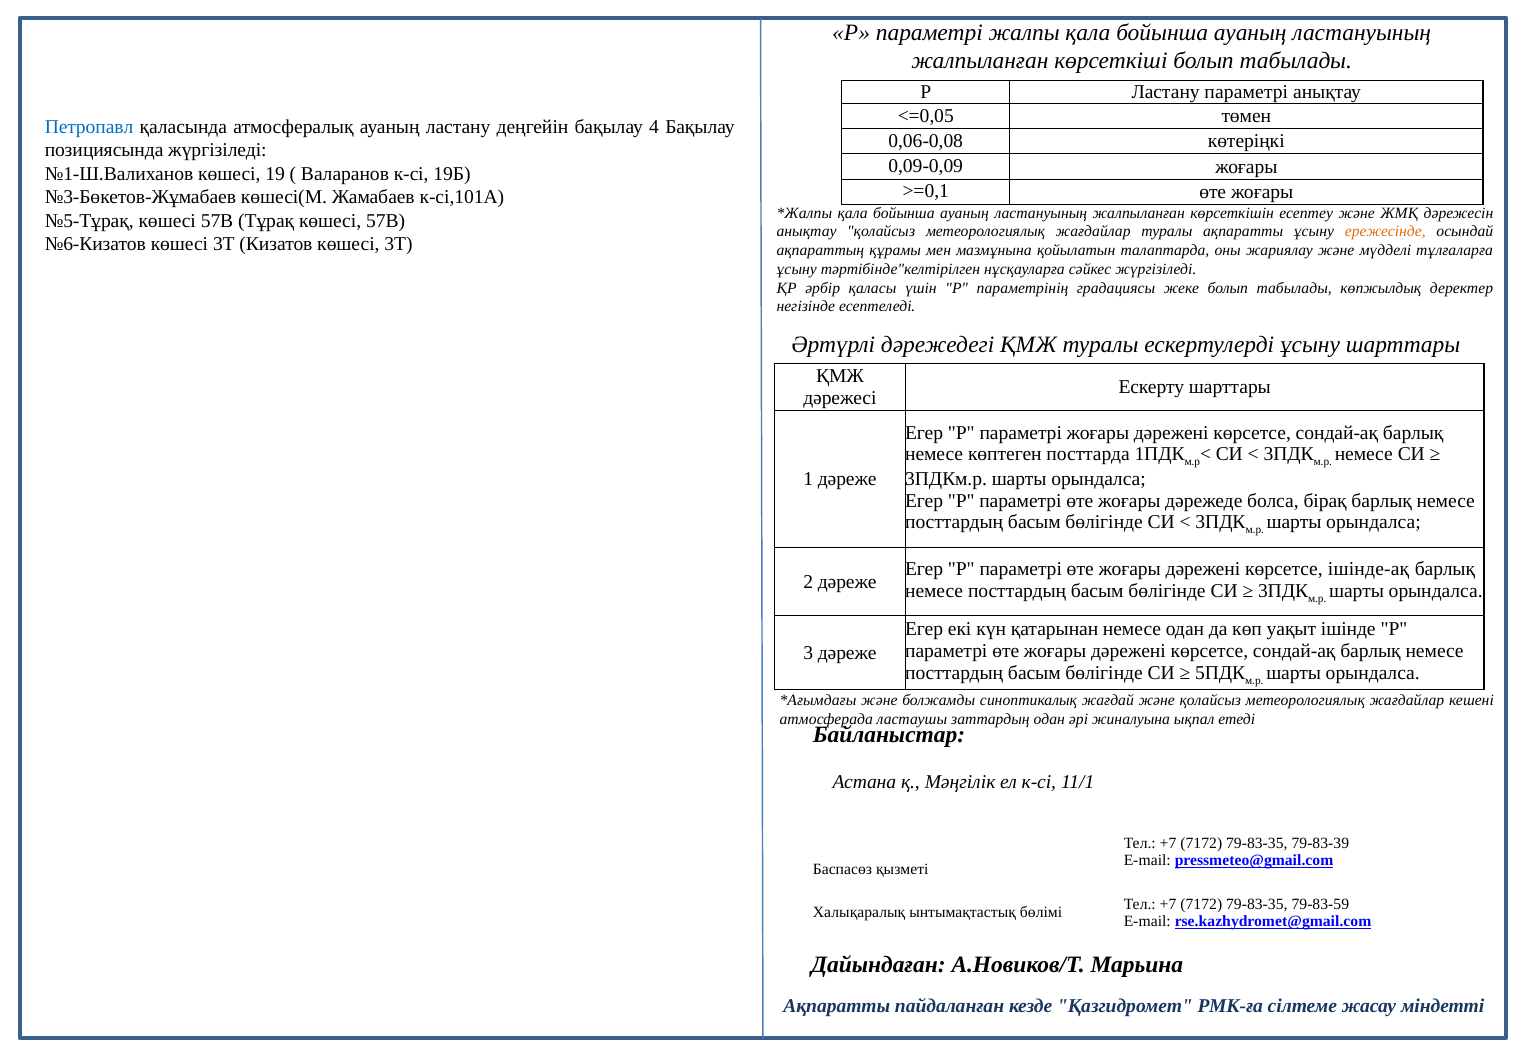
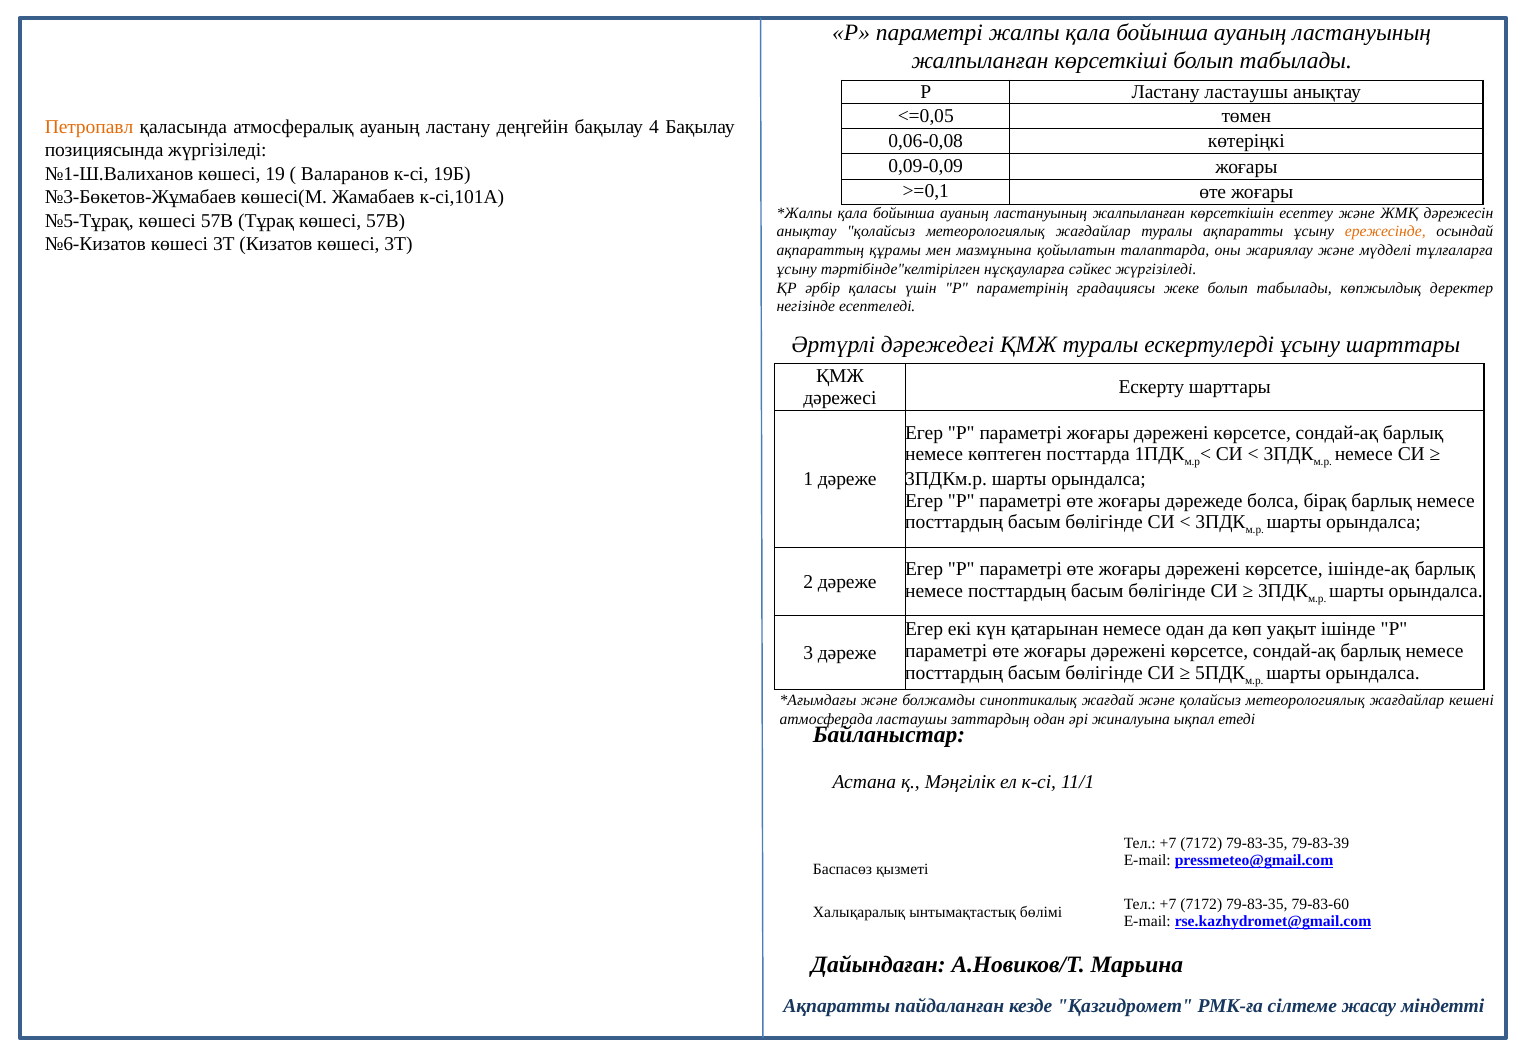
Ластану параметрі: параметрі -> ластаушы (1246, 92)
Петропавл colour: blue -> orange (89, 127)
79-83-59: 79-83-59 -> 79-83-60 (1320, 904)
